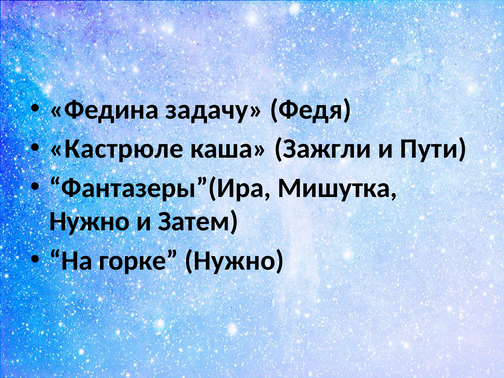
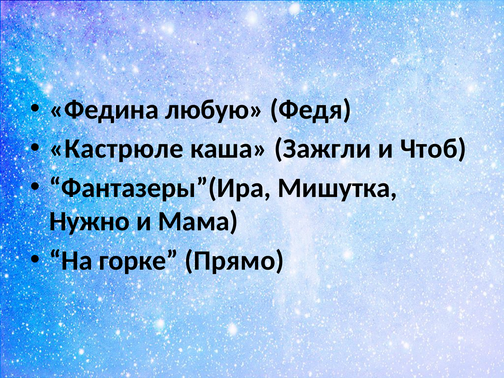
задачу: задачу -> любую (215, 109)
Пути: Пути -> Чтоб (433, 149)
Затем: Затем -> Мама (198, 221)
горке Нужно: Нужно -> Прямо (234, 261)
